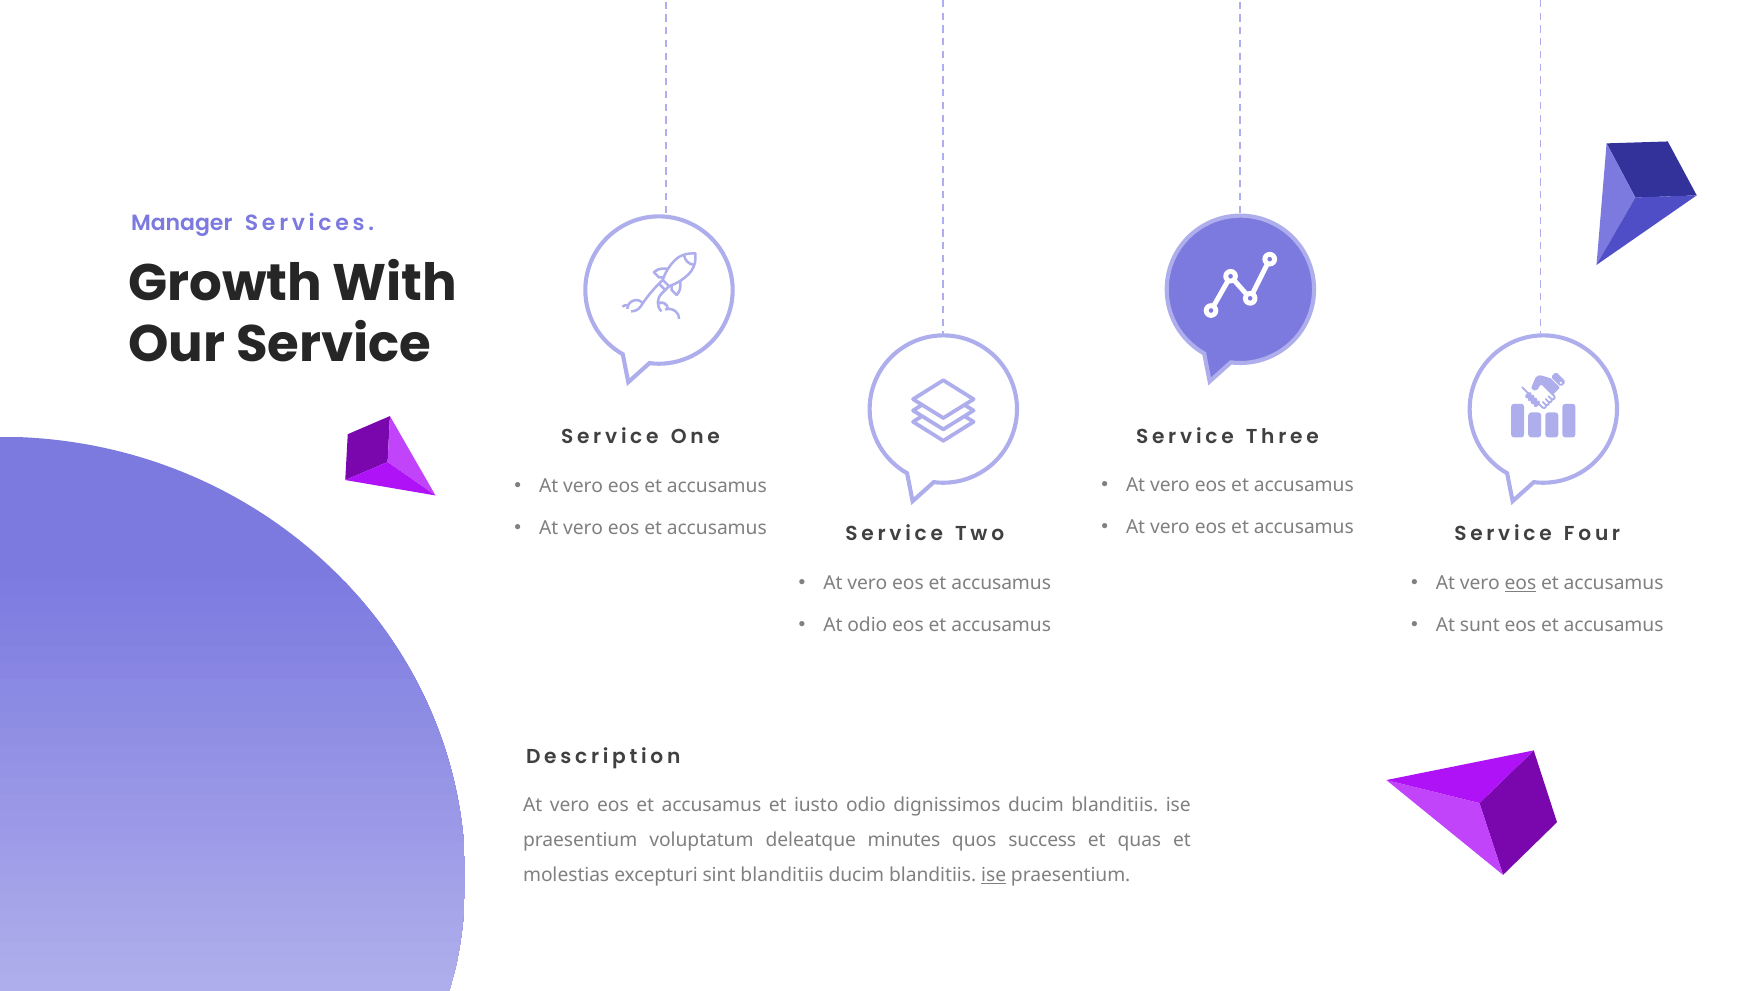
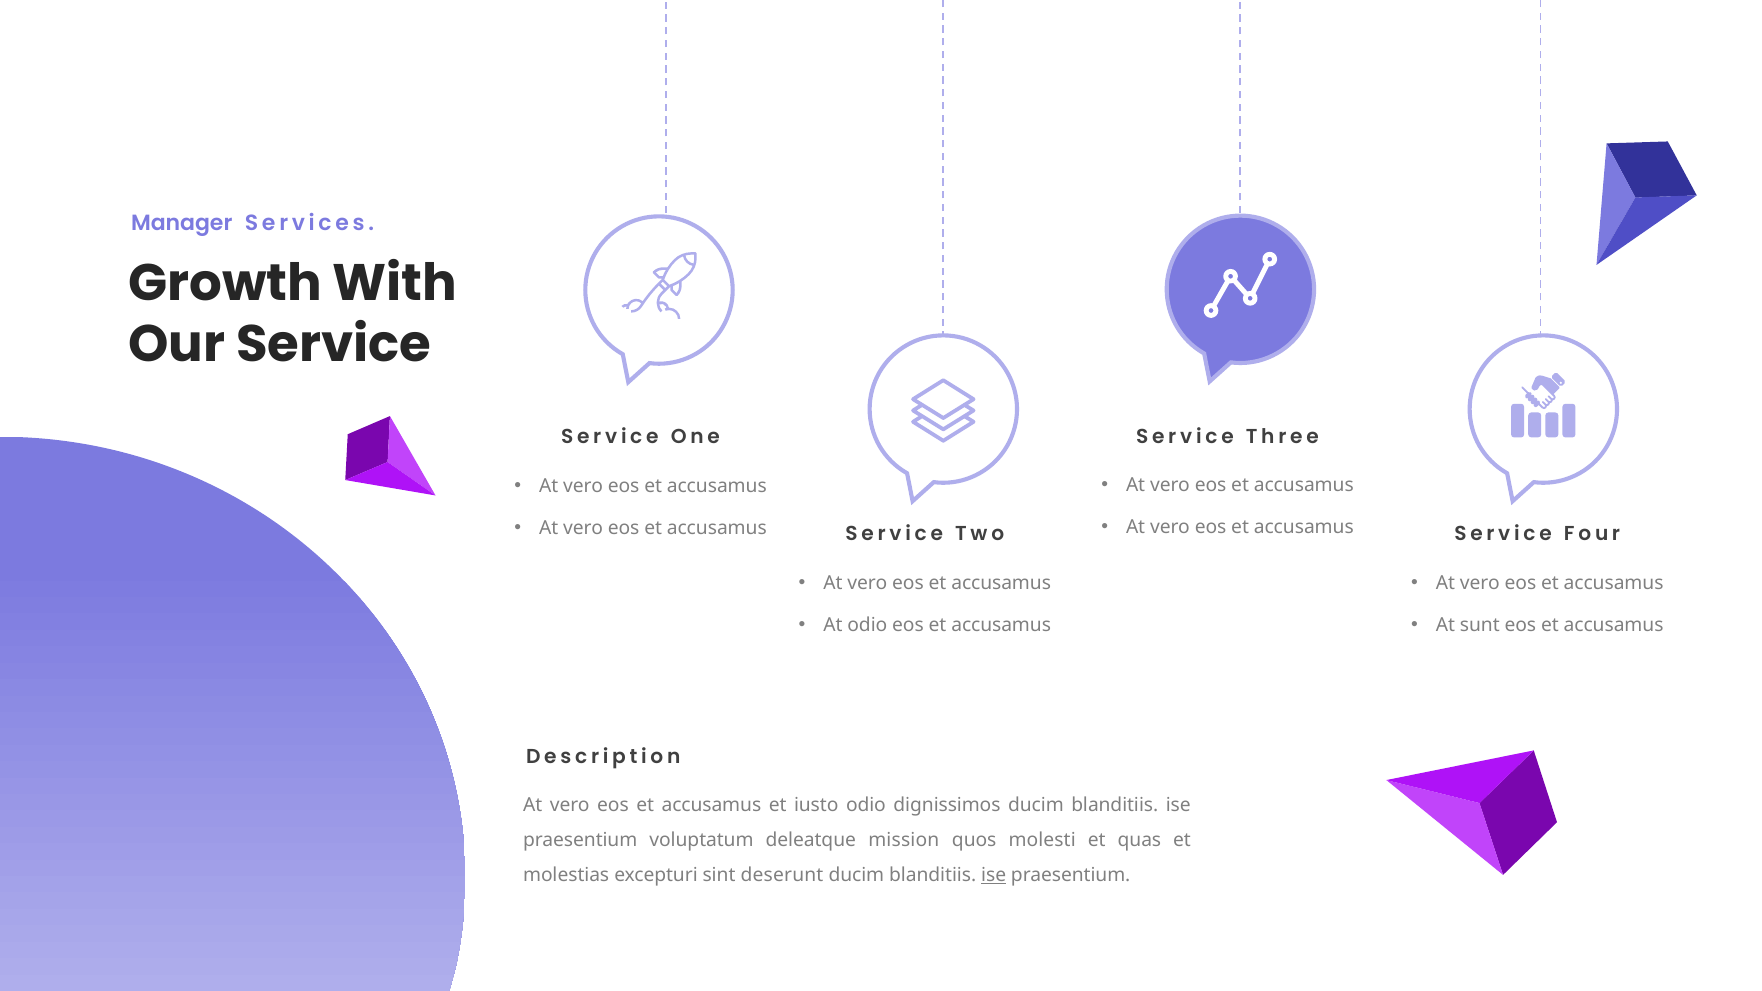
eos underline: present -> none (1520, 583)
minutes: minutes -> mission (904, 840)
success: success -> molesti (1042, 840)
sint blanditiis: blanditiis -> deserunt (782, 875)
